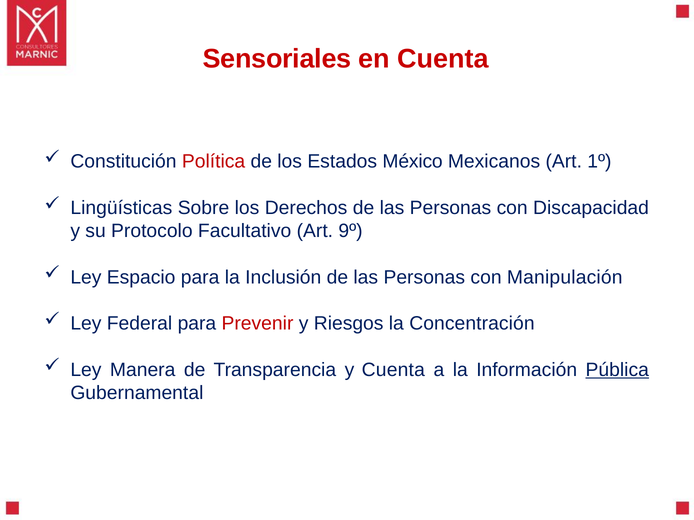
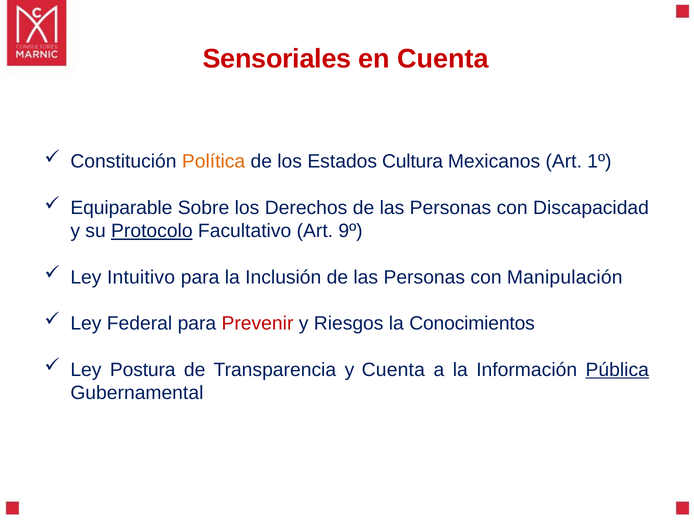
Política colour: red -> orange (214, 162)
México: México -> Cultura (413, 162)
Lingüísticas: Lingüísticas -> Equiparable (121, 208)
Protocolo underline: none -> present (152, 231)
Espacio: Espacio -> Intuitivo (141, 277)
Concentración: Concentración -> Conocimientos (472, 324)
Manera: Manera -> Postura (143, 370)
